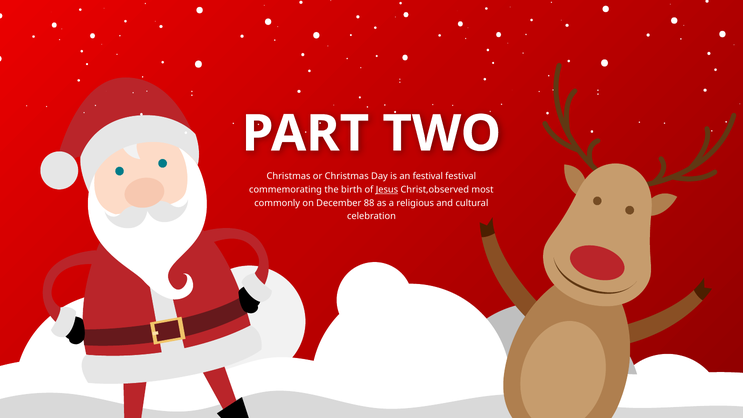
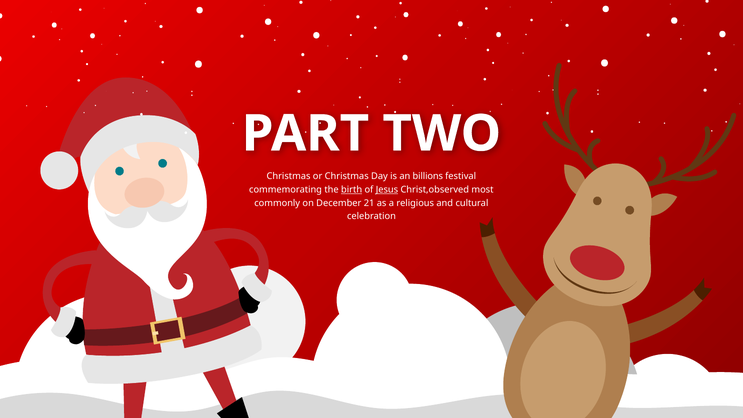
an festival: festival -> billions (428, 176)
birth underline: none -> present (352, 190)
88: 88 -> 21 (369, 203)
